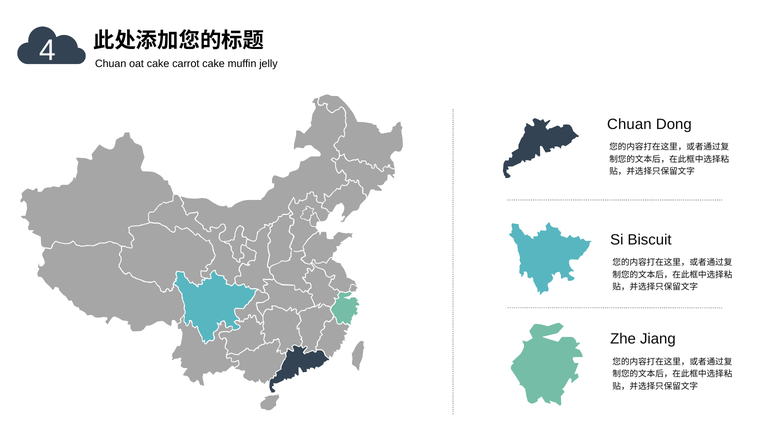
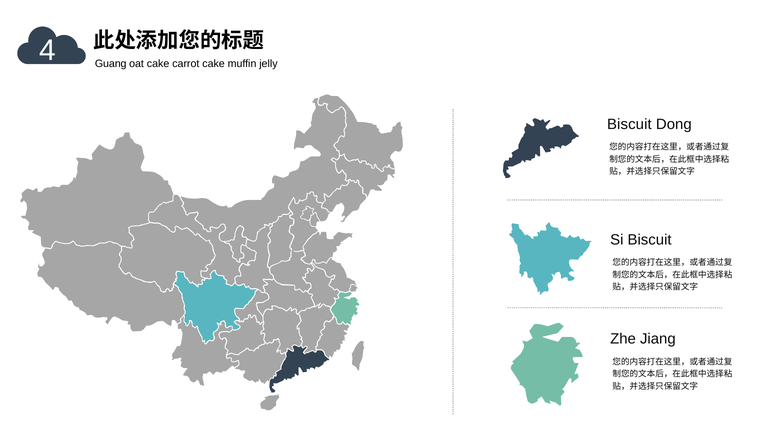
Chuan: Chuan -> Guang (111, 64)
Chuan: Chuan -> Biscuit (629, 124)
